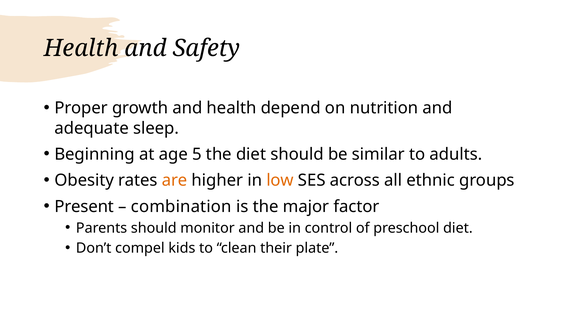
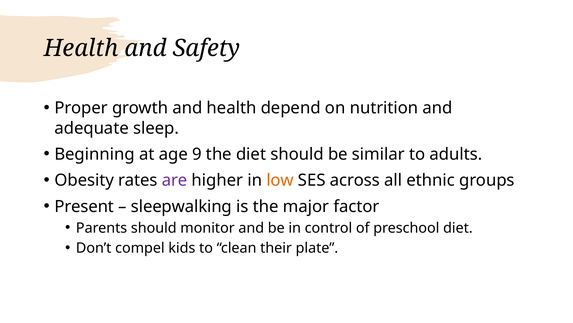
5: 5 -> 9 (197, 154)
are colour: orange -> purple (175, 180)
combination: combination -> sleepwalking (181, 206)
